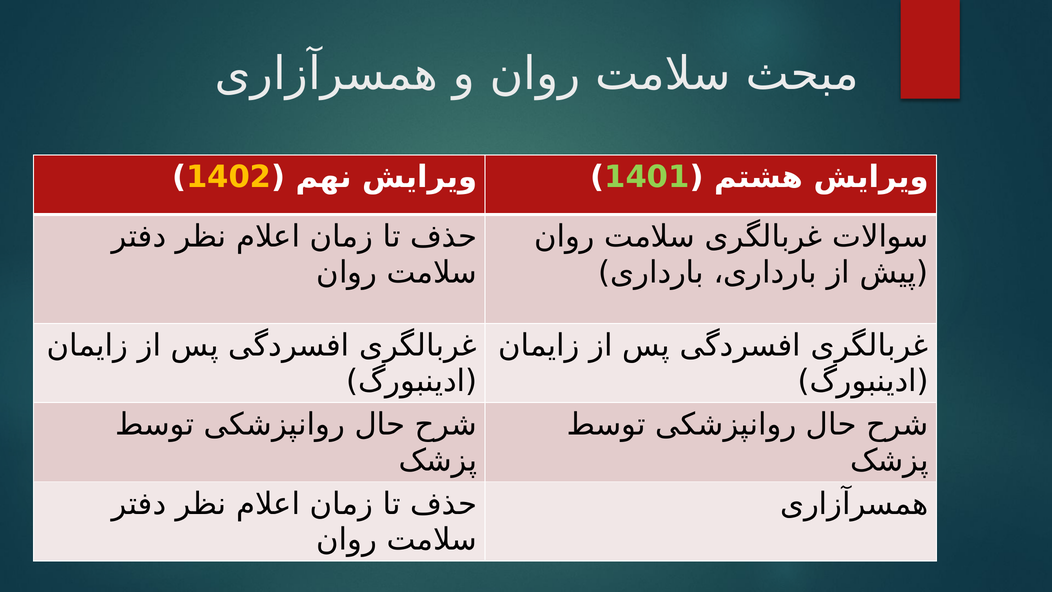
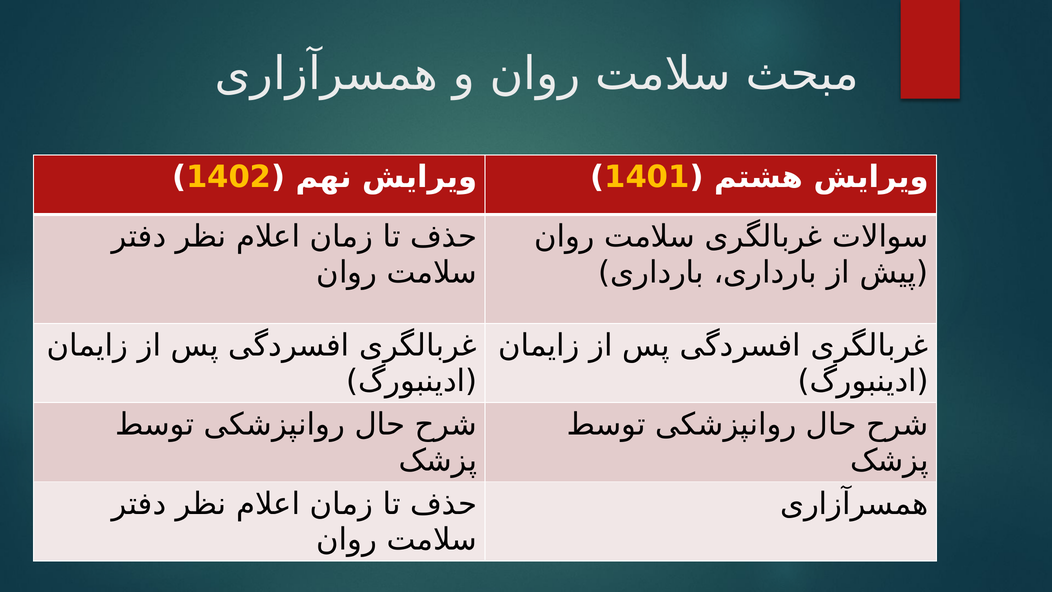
1401 colour: light green -> yellow (647, 177)
